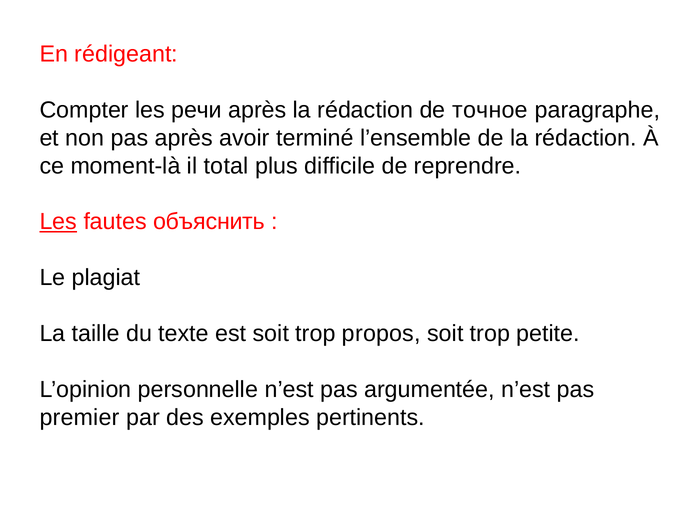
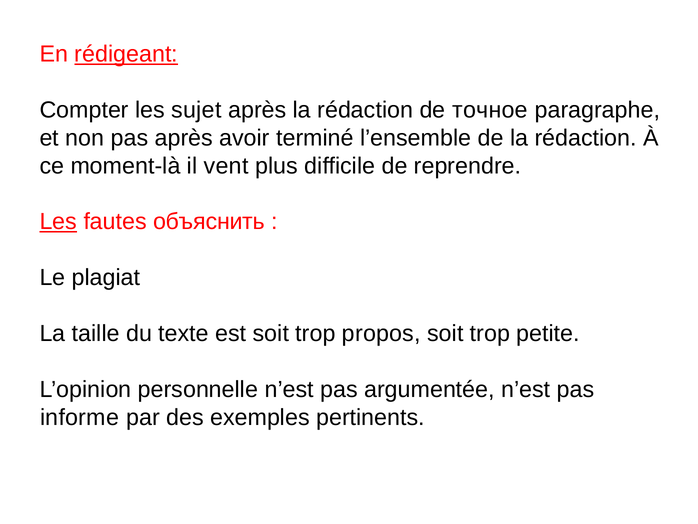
rédigeant underline: none -> present (126, 54)
речи: речи -> sujet (196, 110)
total: total -> vent (226, 166)
premier: premier -> informe (79, 417)
